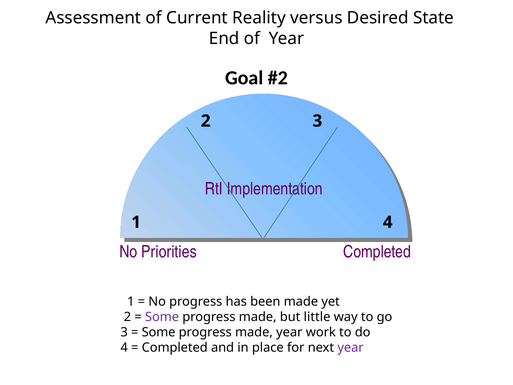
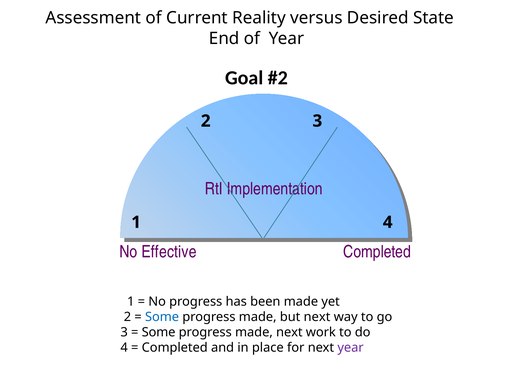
Priorities: Priorities -> Effective (169, 252)
Some colour: purple -> blue (162, 317)
but little: little -> next (317, 317)
made year: year -> next (289, 332)
